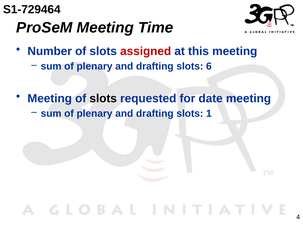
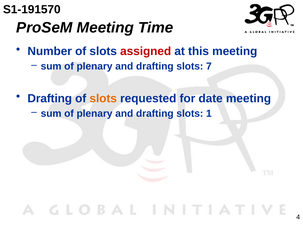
S1-729464: S1-729464 -> S1-191570 (32, 9)
6: 6 -> 7 (209, 66)
Meeting: Meeting -> Drafting (50, 99)
slots colour: black -> orange (103, 99)
